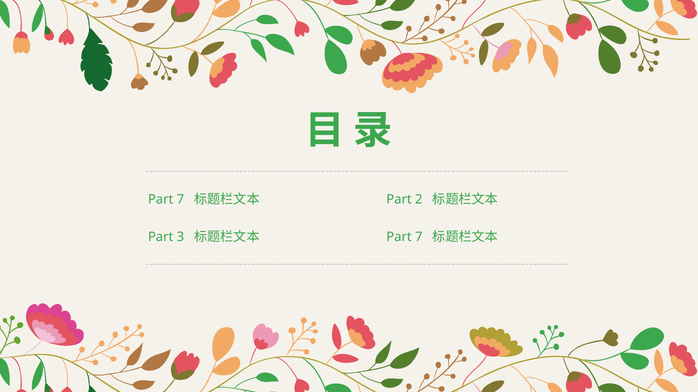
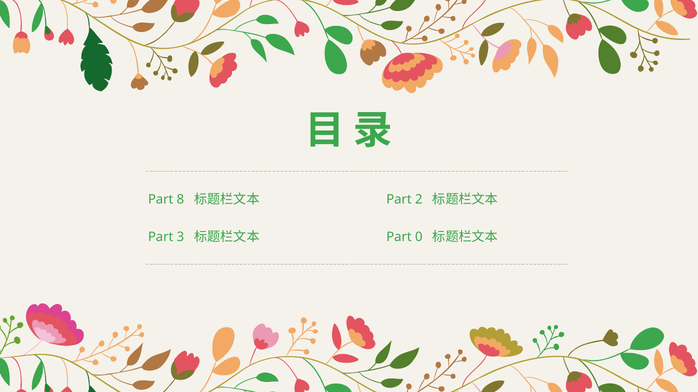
7: 7 -> 8 (180, 200)
7: 7 -> 0 (419, 237)
